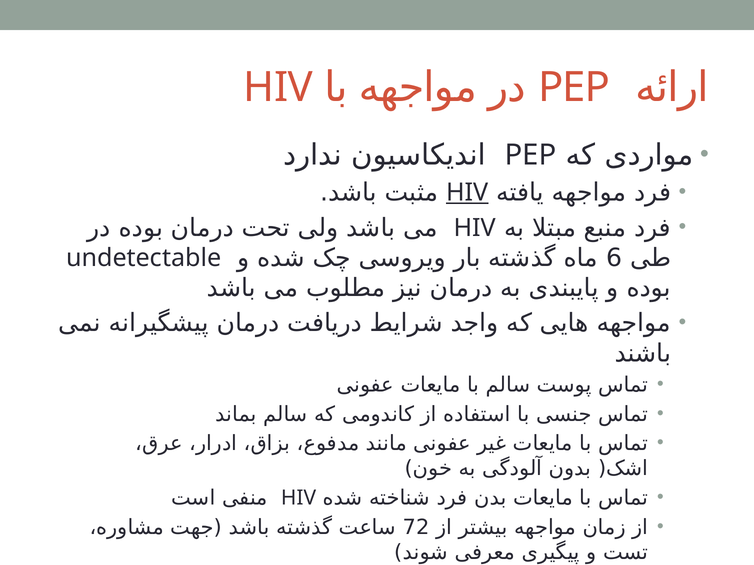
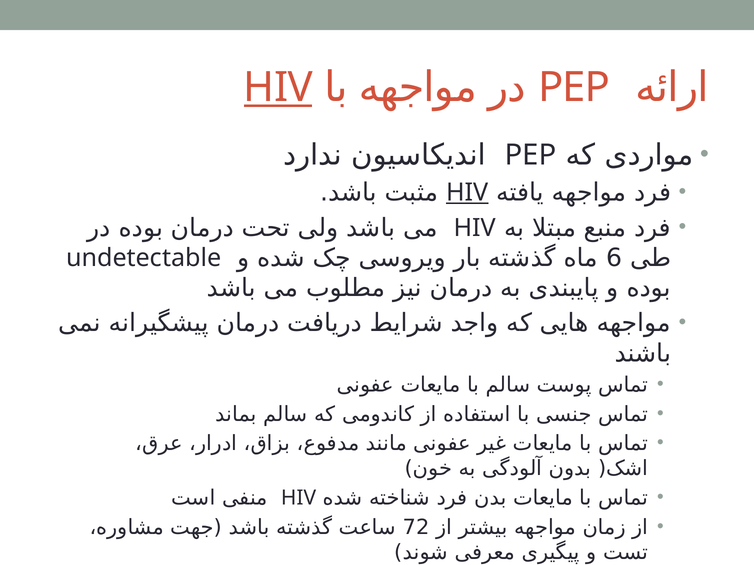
HIV underline: none -> present (278, 88)
